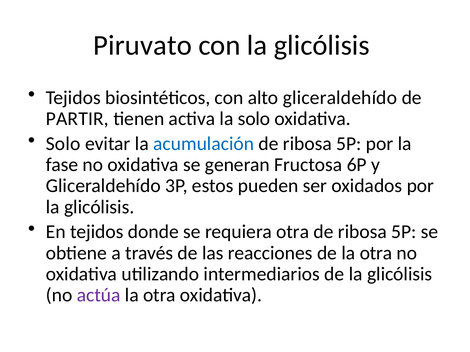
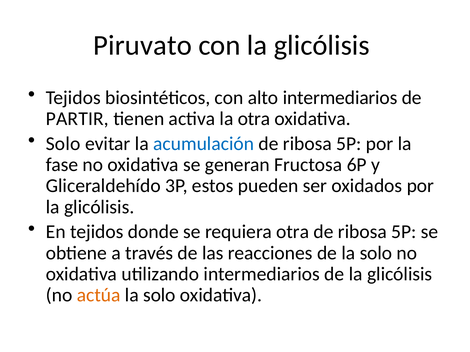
alto gliceraldehído: gliceraldehído -> intermediarios (340, 98)
la solo: solo -> otra (254, 119)
de la otra: otra -> solo (376, 253)
actúa colour: purple -> orange (99, 296)
otra: otra -> solo (159, 296)
